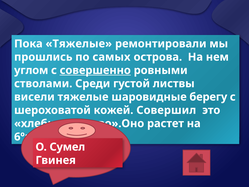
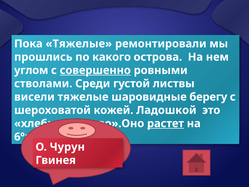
самых: самых -> какого (112, 57)
Совершил: Совершил -> Ладошкой (166, 110)
растет underline: none -> present (166, 123)
Сумел: Сумел -> Чурун (67, 147)
